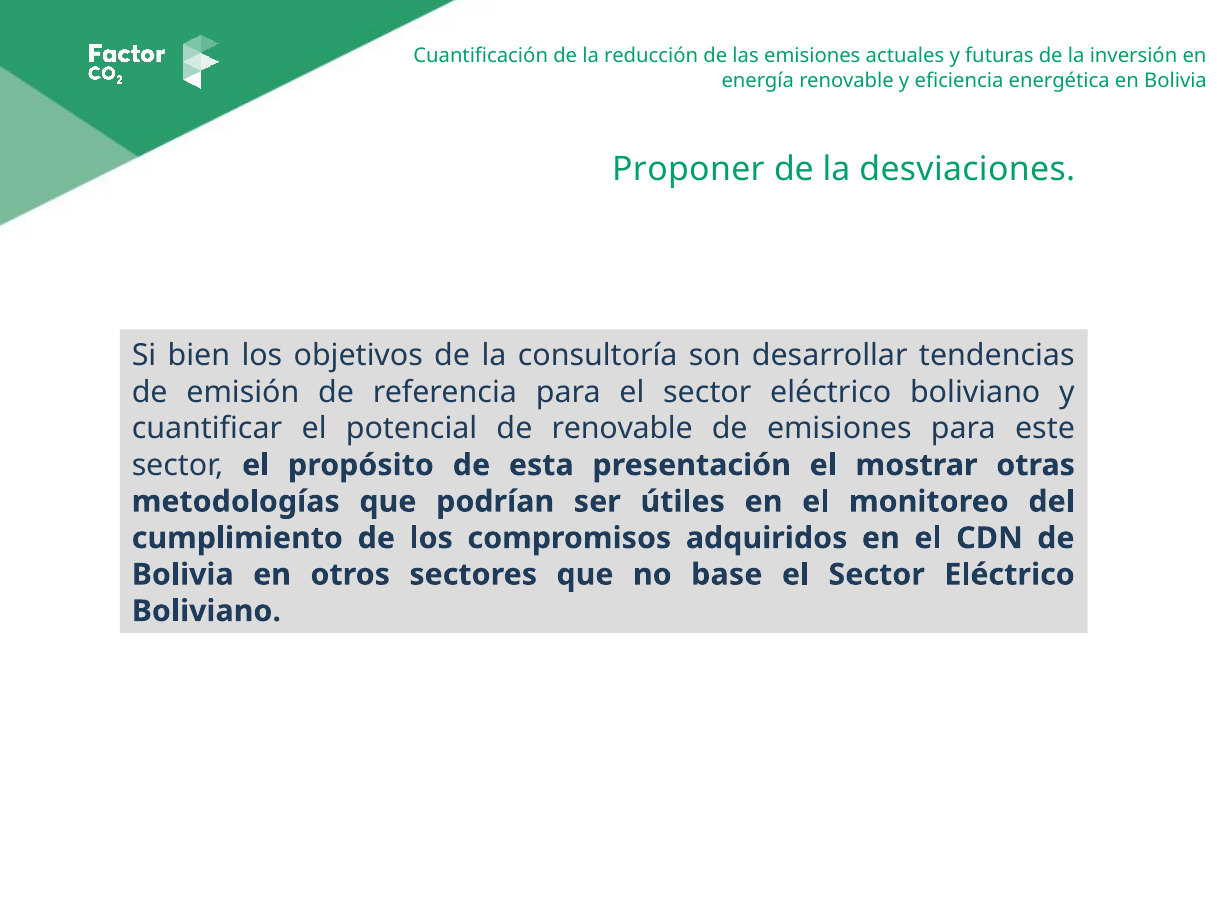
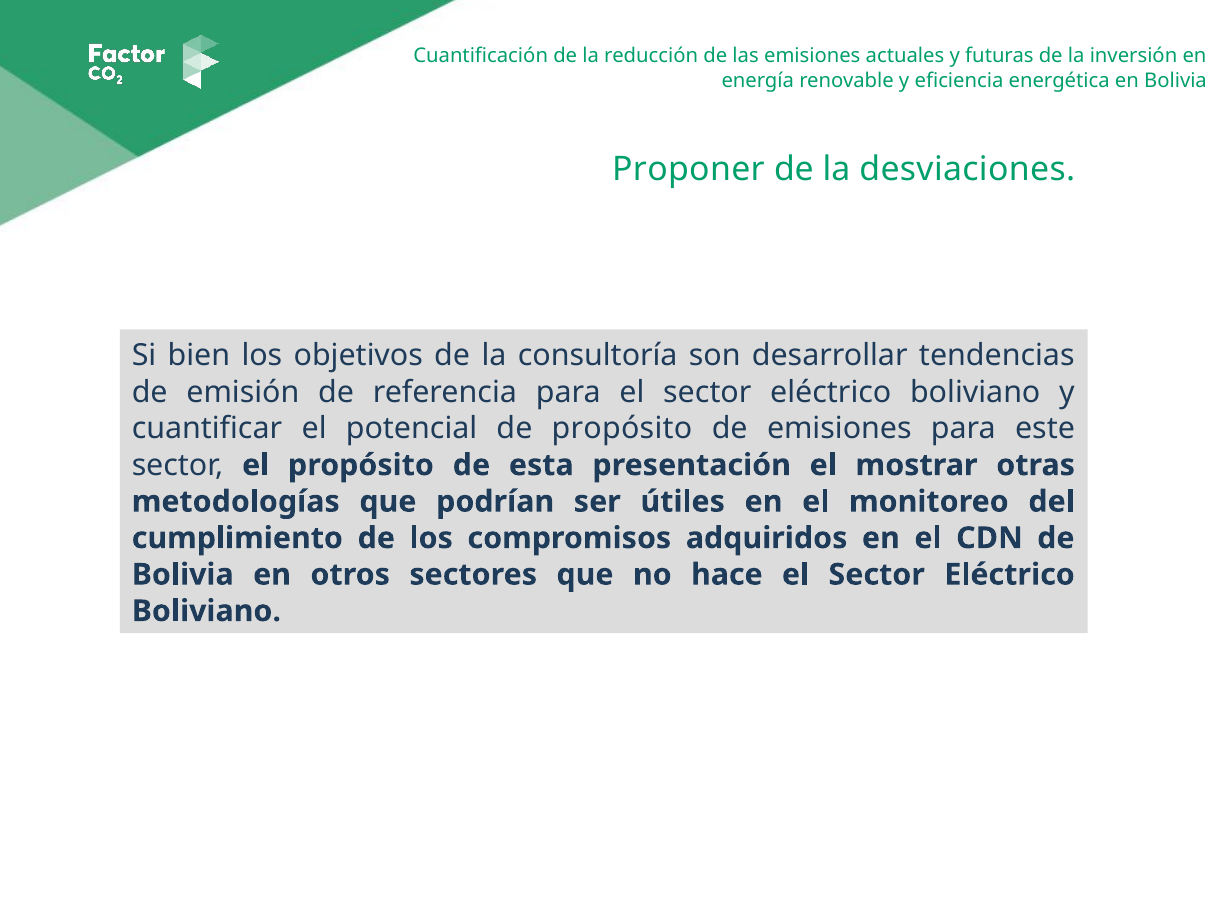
de renovable: renovable -> propósito (622, 429)
base: base -> hace (727, 575)
